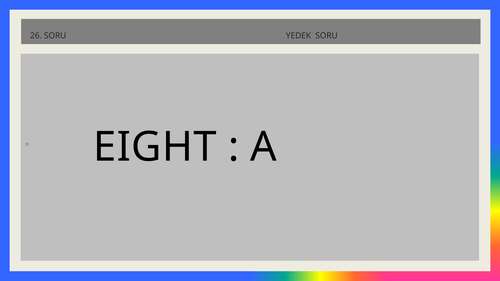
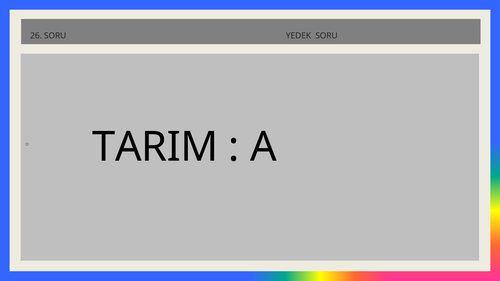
EIGHT: EIGHT -> TARIM (155, 147)
